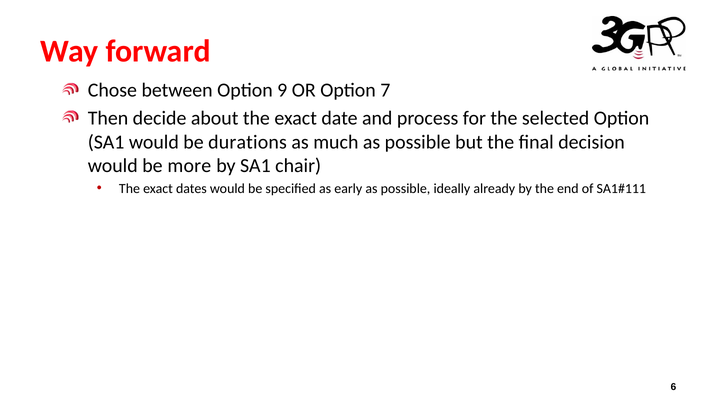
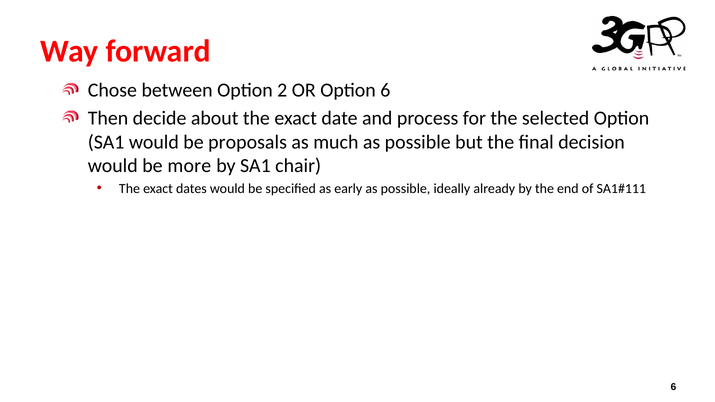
9: 9 -> 2 (282, 90)
Option 7: 7 -> 6 (385, 90)
durations: durations -> proposals (248, 142)
